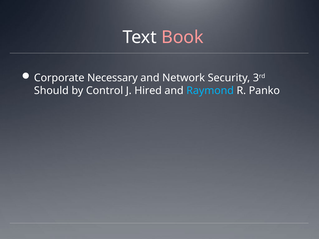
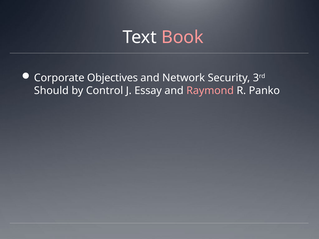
Necessary: Necessary -> Objectives (112, 78)
Hired: Hired -> Essay (148, 91)
Raymond colour: light blue -> pink (210, 91)
